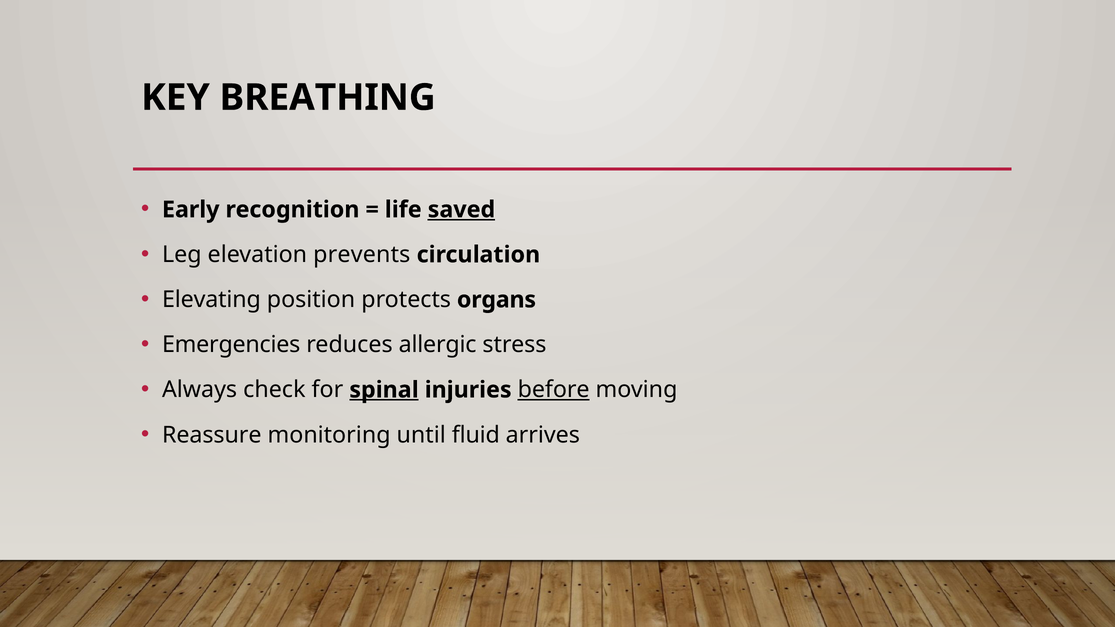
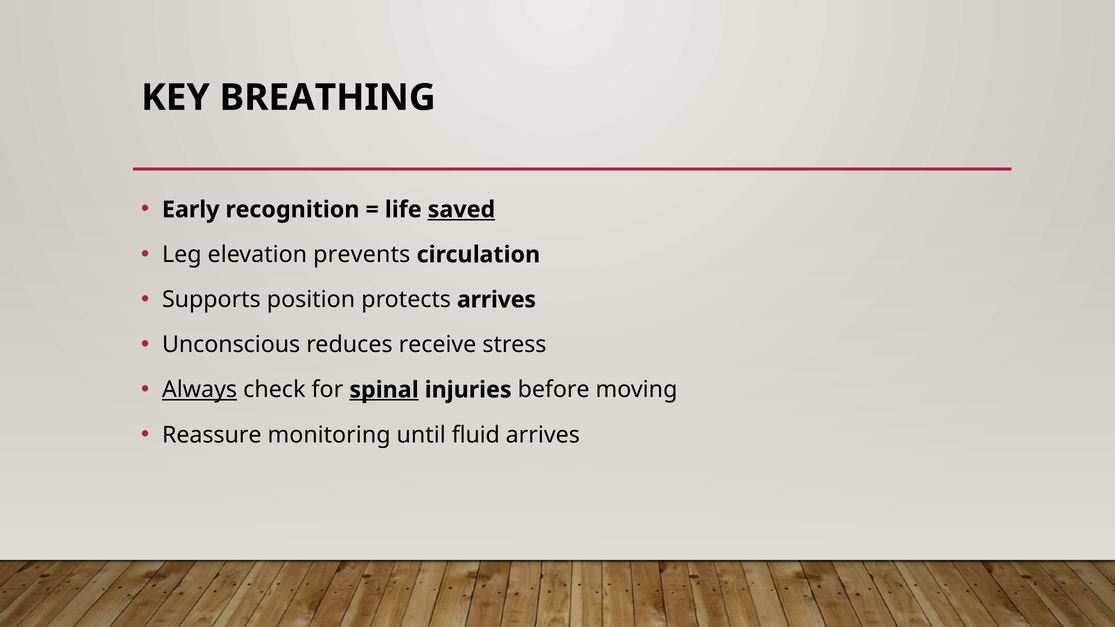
Elevating: Elevating -> Supports (211, 300)
protects organs: organs -> arrives (496, 300)
Emergencies: Emergencies -> Unconscious (231, 345)
allergic: allergic -> receive (438, 345)
Always underline: none -> present (200, 390)
before underline: present -> none (554, 390)
